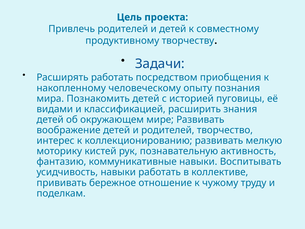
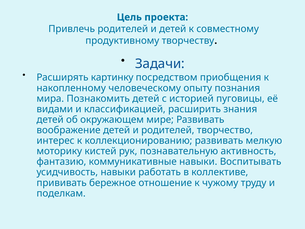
Расширять работать: работать -> картинку (112, 77)
